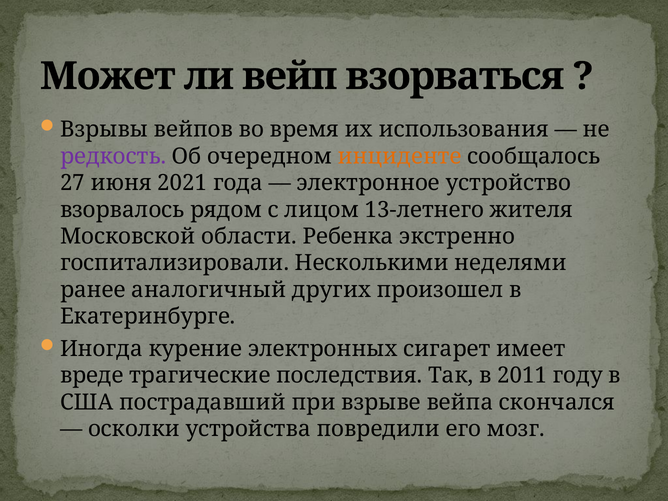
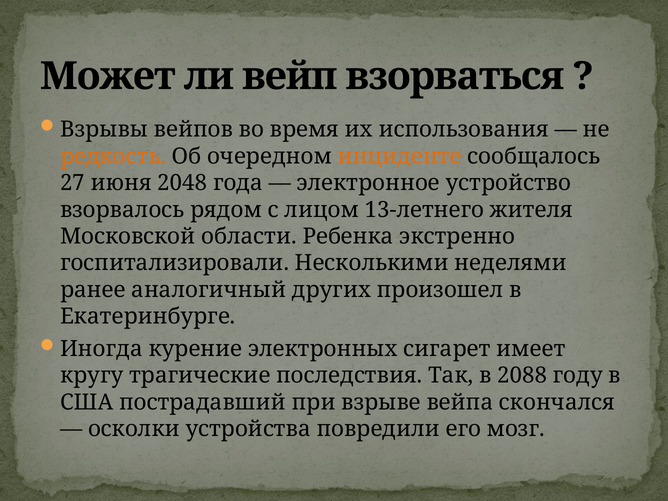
редкость colour: purple -> orange (113, 156)
2021: 2021 -> 2048 (182, 183)
вреде: вреде -> кругу (92, 376)
2011: 2011 -> 2088 (522, 376)
